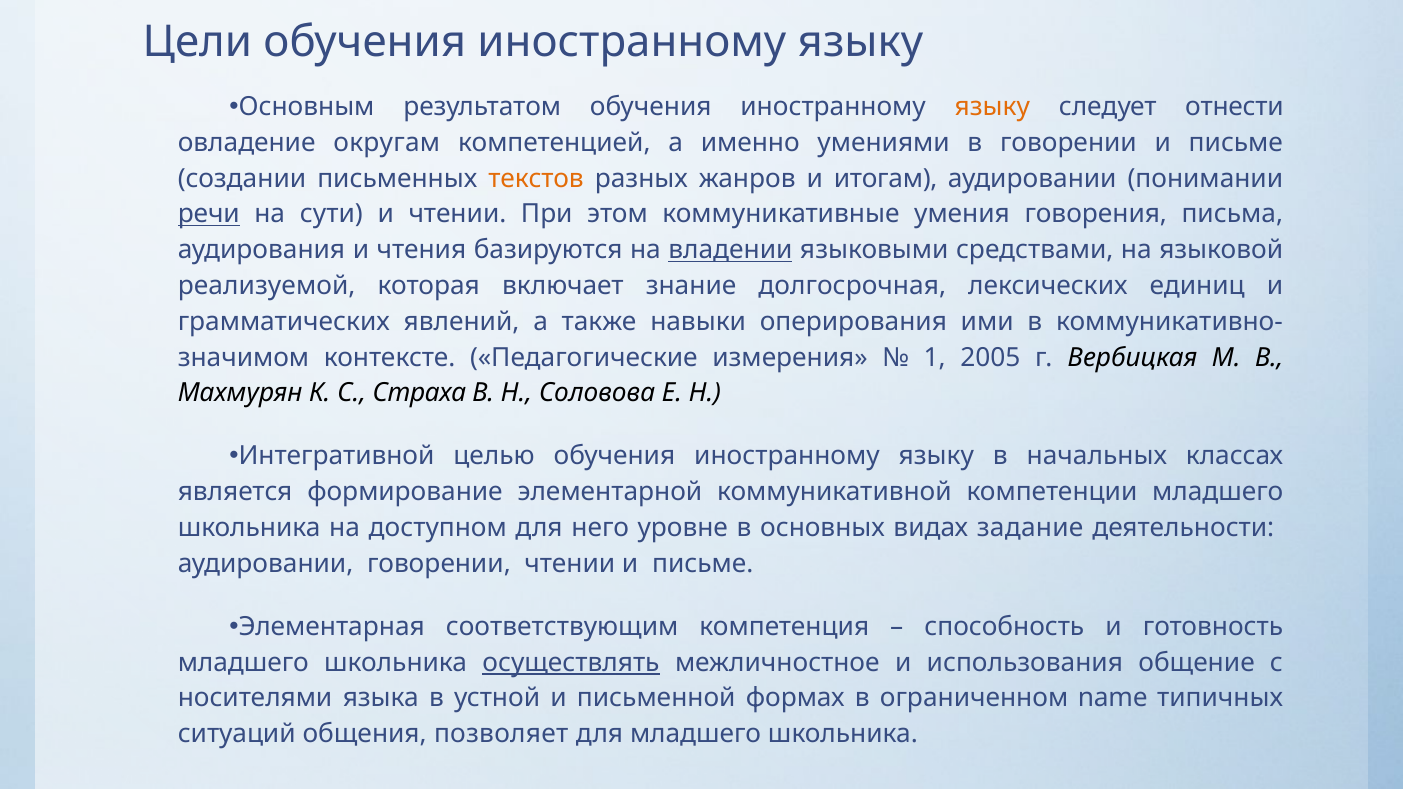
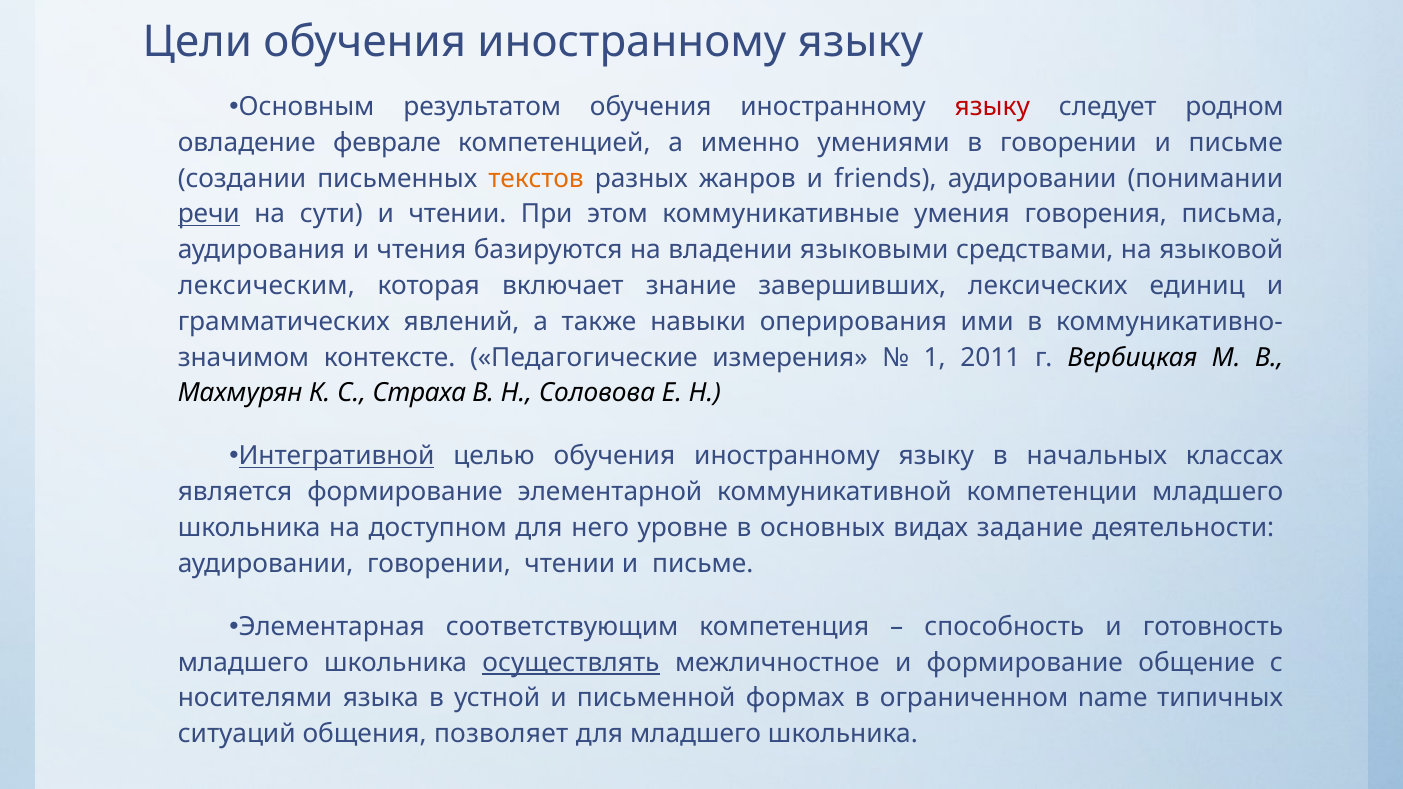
языку colour: orange -> red (992, 107)
отнести: отнести -> родном (1234, 107)
округам: округам -> феврале (387, 143)
итогам: итогам -> friends (885, 179)
владении underline: present -> none (730, 250)
реализуемой: реализуемой -> лексическим (267, 286)
долгосрочная: долгосрочная -> завершивших (852, 286)
2005: 2005 -> 2011 (990, 358)
Интегративной underline: none -> present (336, 456)
и использования: использования -> формирование (1025, 663)
